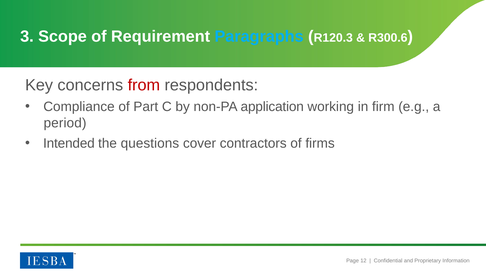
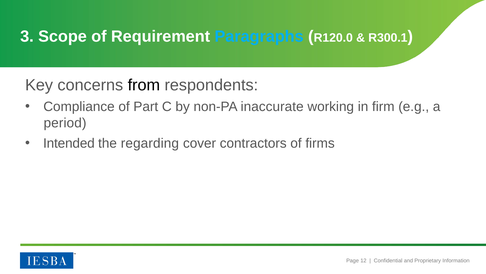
R120.3: R120.3 -> R120.0 (333, 38)
R300.6: R300.6 -> R300.1 (388, 38)
from colour: red -> black (144, 85)
application: application -> inaccurate (272, 107)
questions: questions -> regarding (150, 143)
